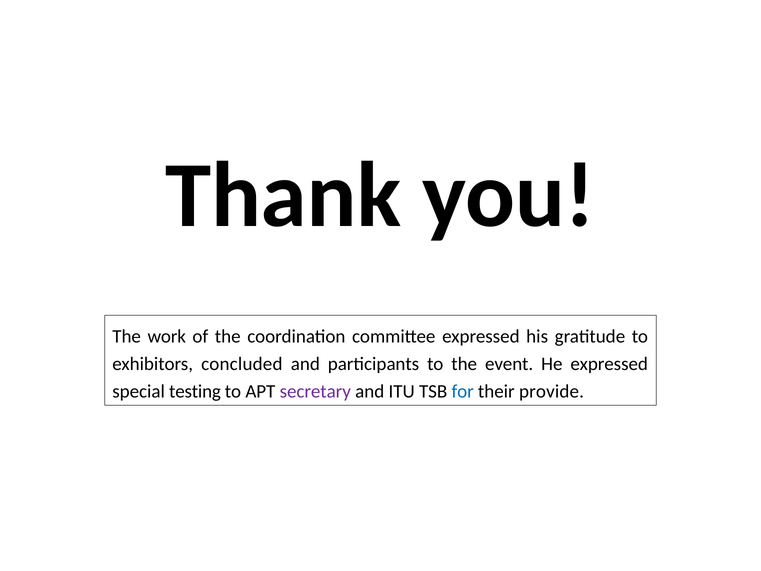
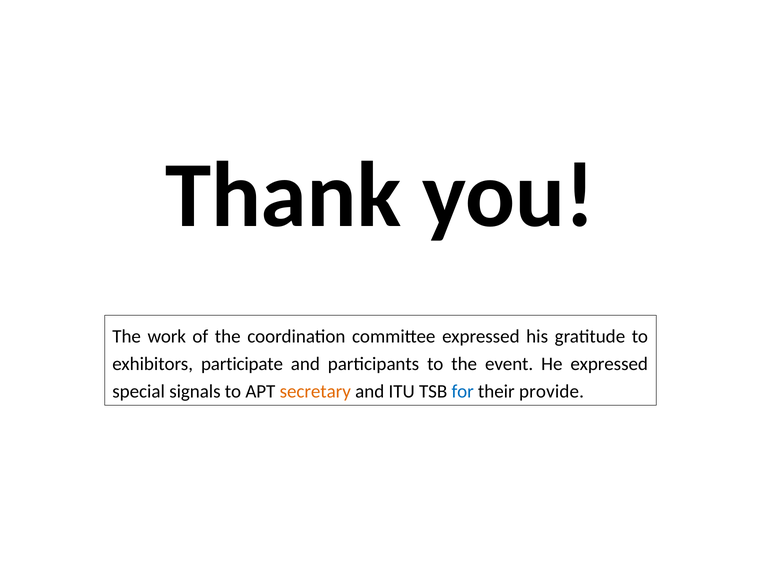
concluded: concluded -> participate (242, 364)
testing: testing -> signals (195, 391)
secretary colour: purple -> orange (315, 391)
